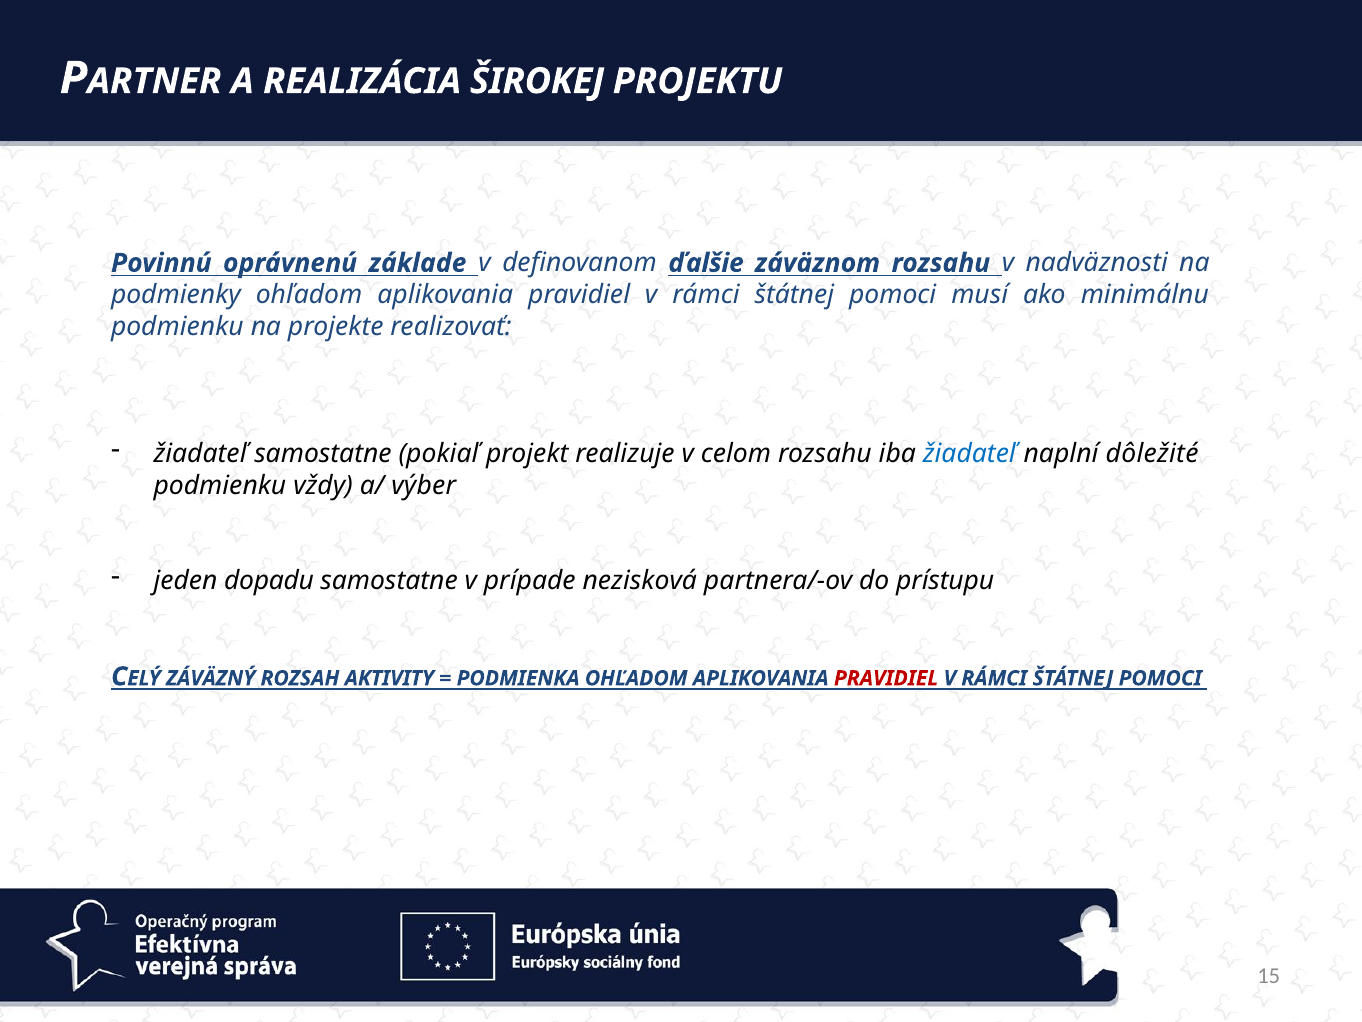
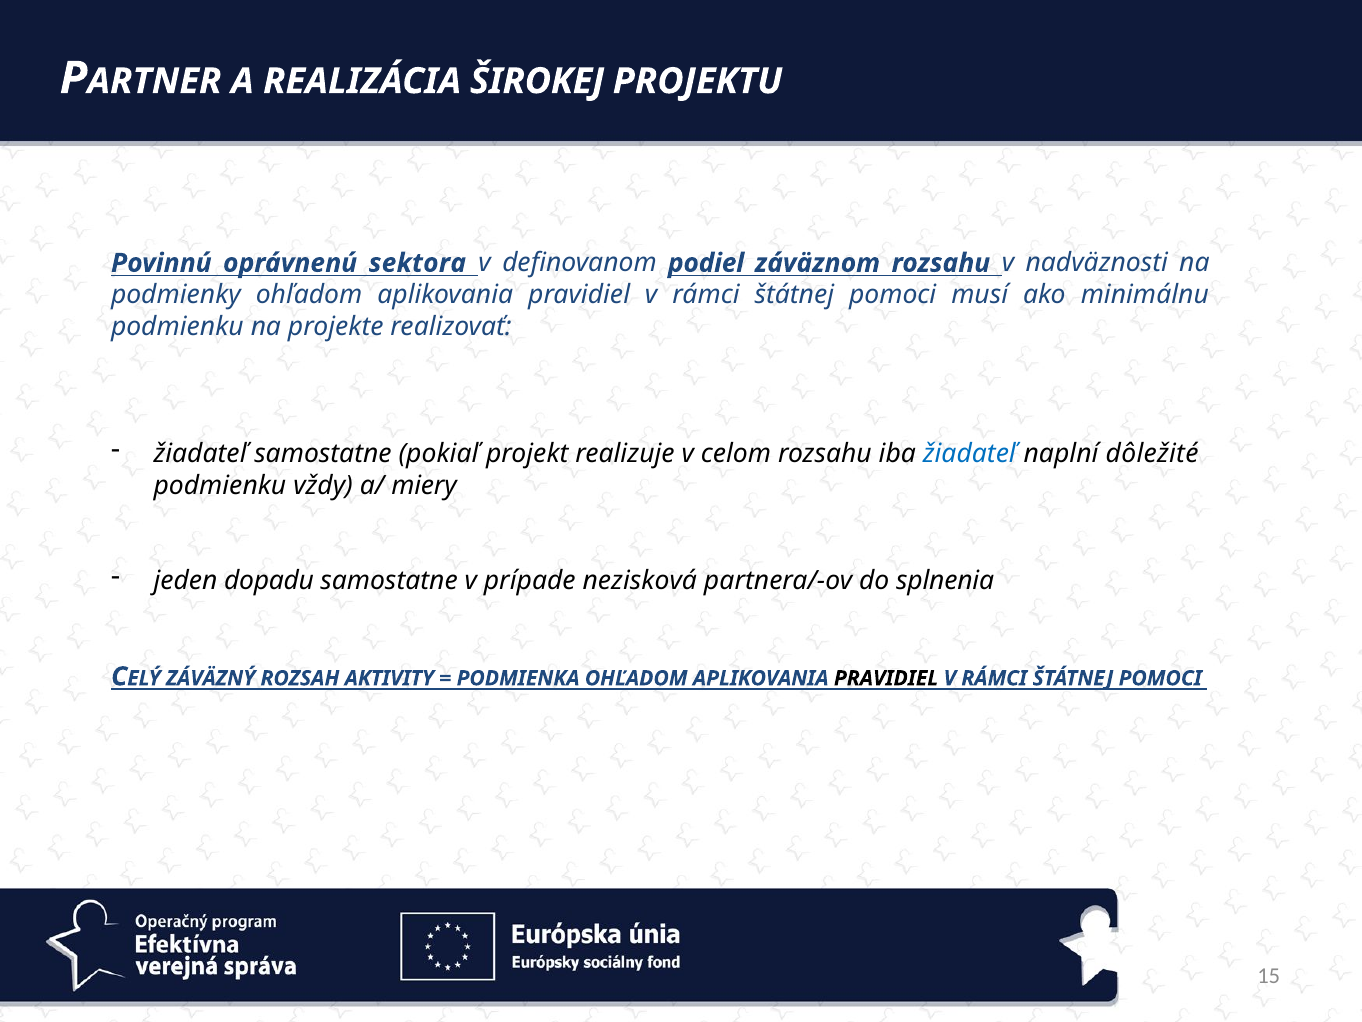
základe: základe -> sektora (417, 263)
ďalšie: ďalšie -> podiel (706, 263)
výber: výber -> miery (424, 485)
prístupu: prístupu -> splnenia (945, 581)
PRAVIDIEL colour: red -> black (886, 678)
